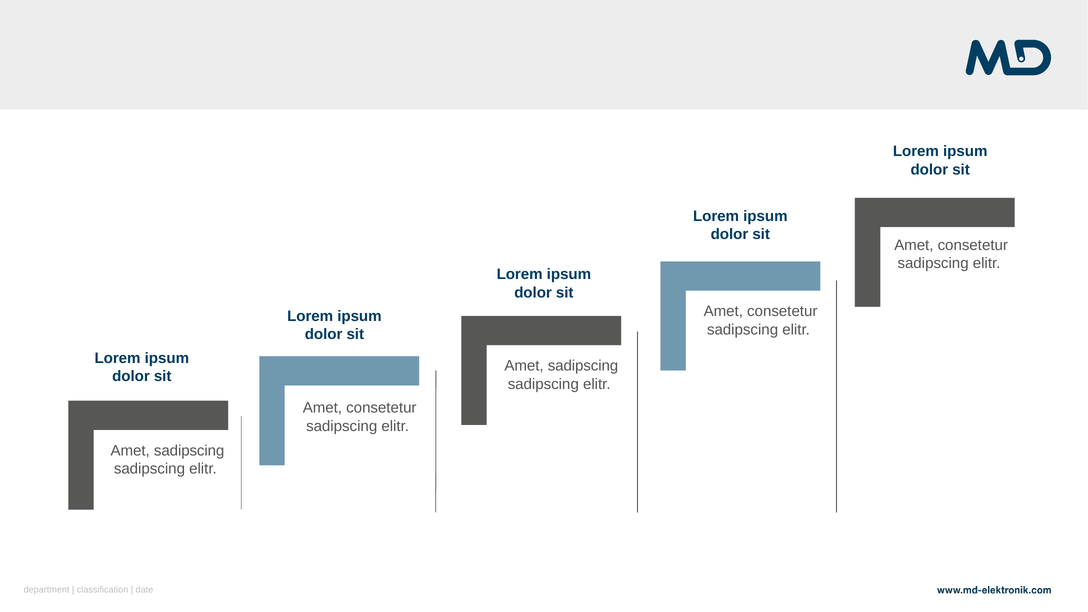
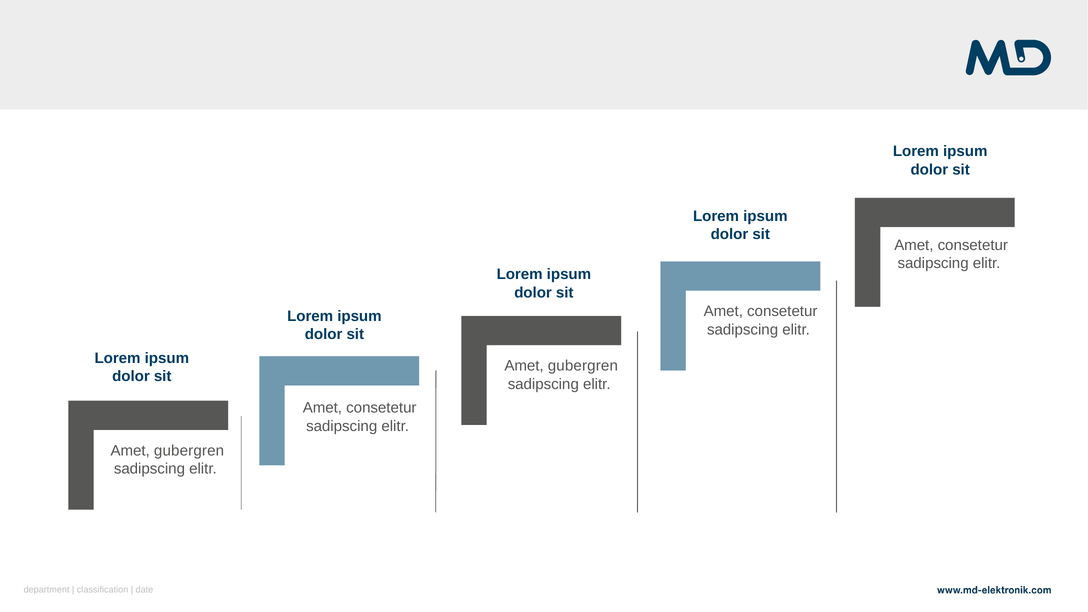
sadipscing: sadipscing -> gubergren (583, 366)
sadipscing: sadipscing -> gubergren (189, 451)
